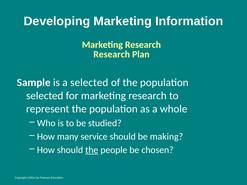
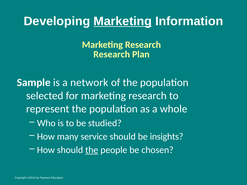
Marketing underline: none -> present (123, 21)
a selected: selected -> network (89, 83)
making: making -> insights (167, 137)
